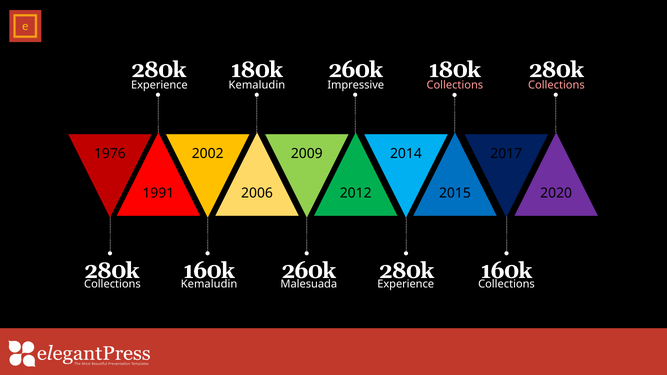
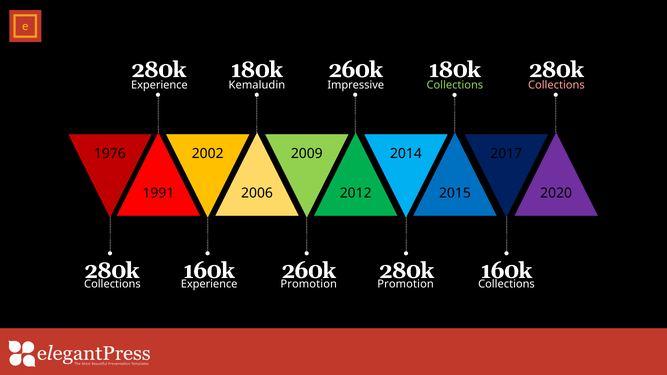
Collections colour: pink -> light green (455, 85)
Kemaludin: Kemaludin -> Experience (209, 284)
Malesuada: Malesuada -> Promotion (309, 284)
Experience: Experience -> Promotion (406, 284)
